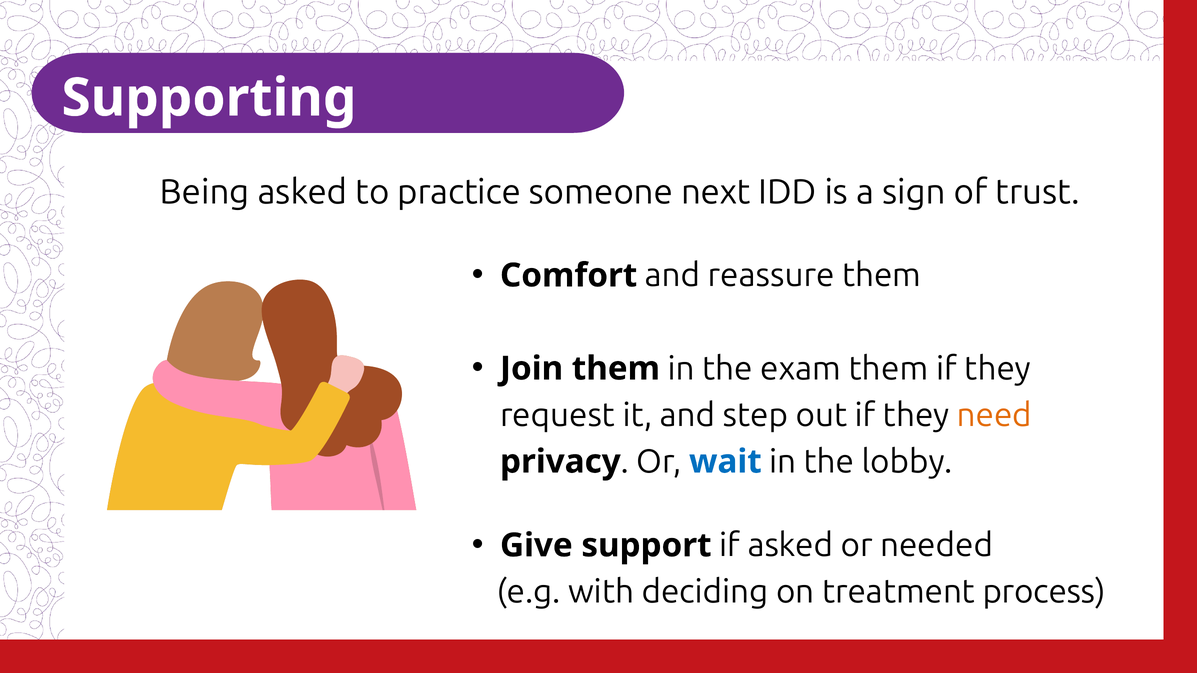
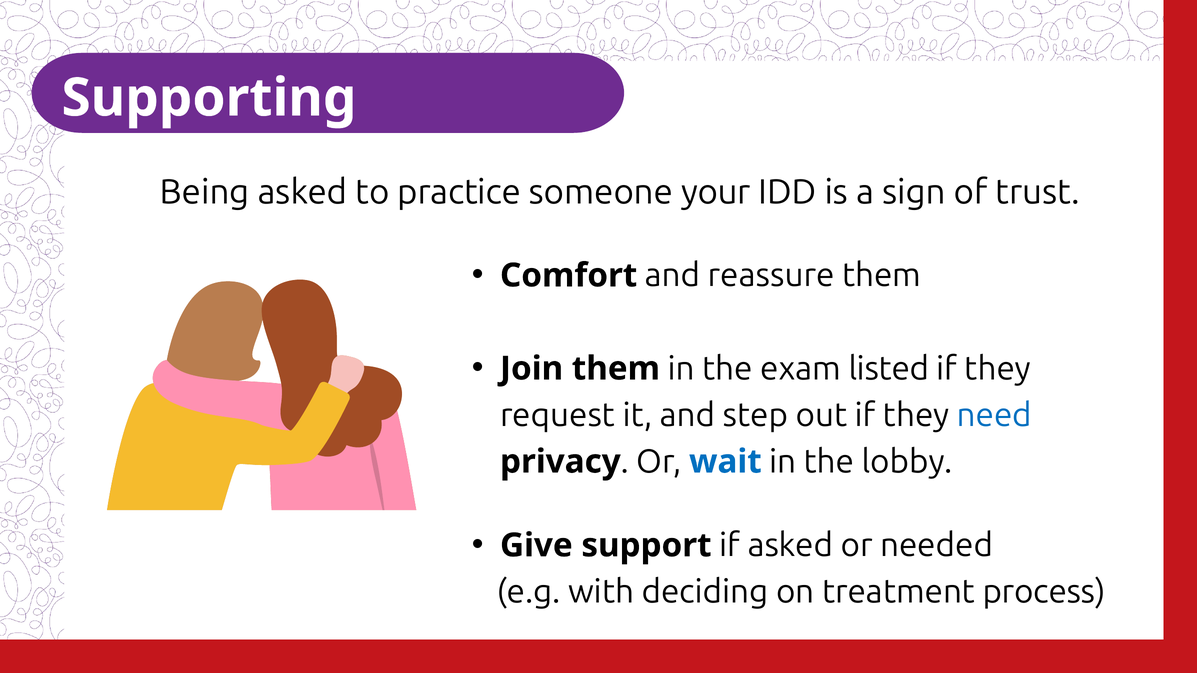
next: next -> your (716, 192)
exam them: them -> listed (889, 369)
need colour: orange -> blue (994, 415)
